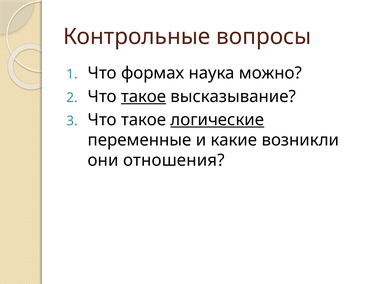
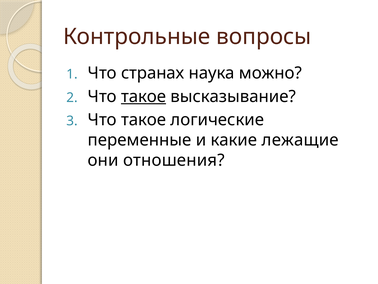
формах: формах -> странах (153, 73)
логические underline: present -> none (217, 120)
возникли: возникли -> лежащие (300, 140)
